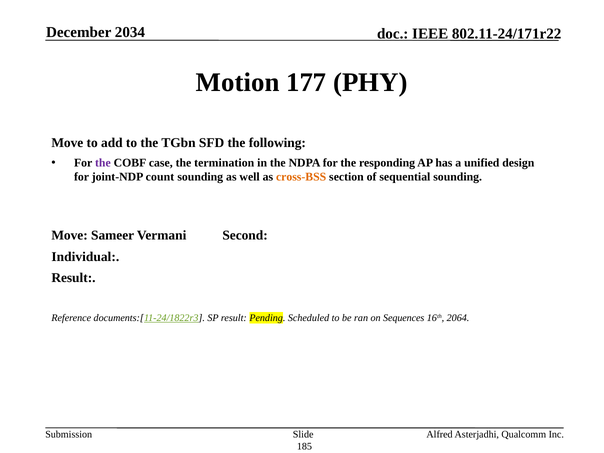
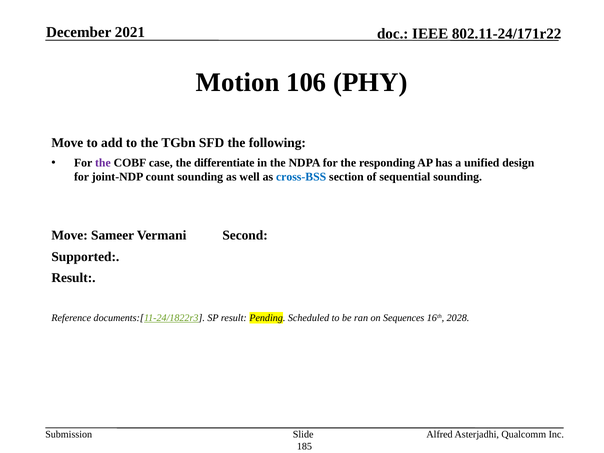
2034: 2034 -> 2021 (130, 32)
177: 177 -> 106 (306, 82)
termination: termination -> differentiate (224, 163)
cross-BSS colour: orange -> blue (301, 177)
Individual: Individual -> Supported (85, 257)
2064: 2064 -> 2028 (458, 318)
